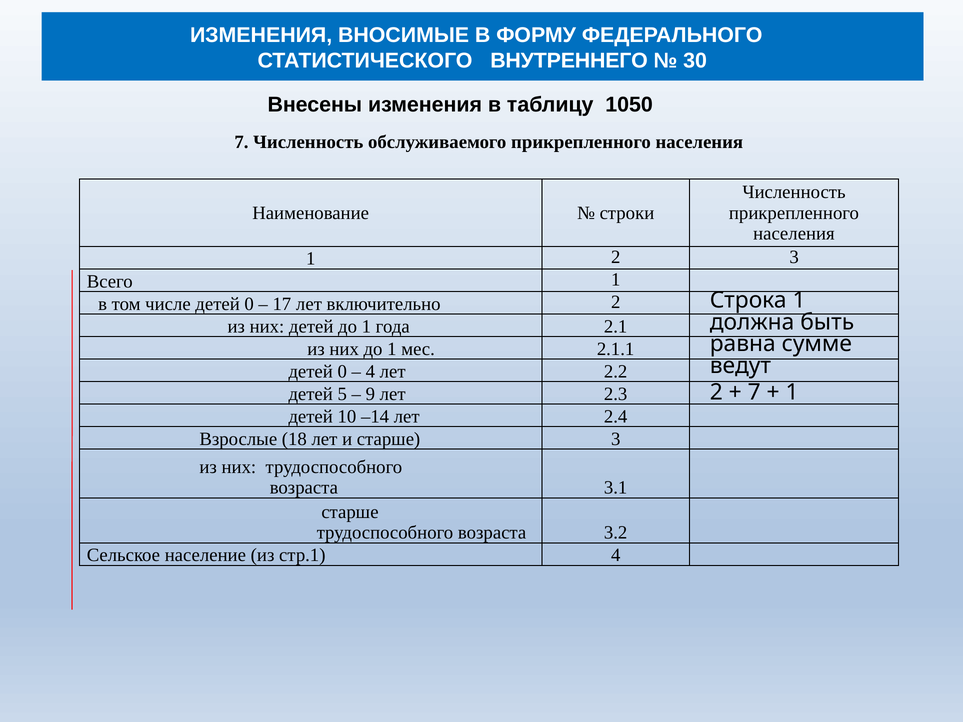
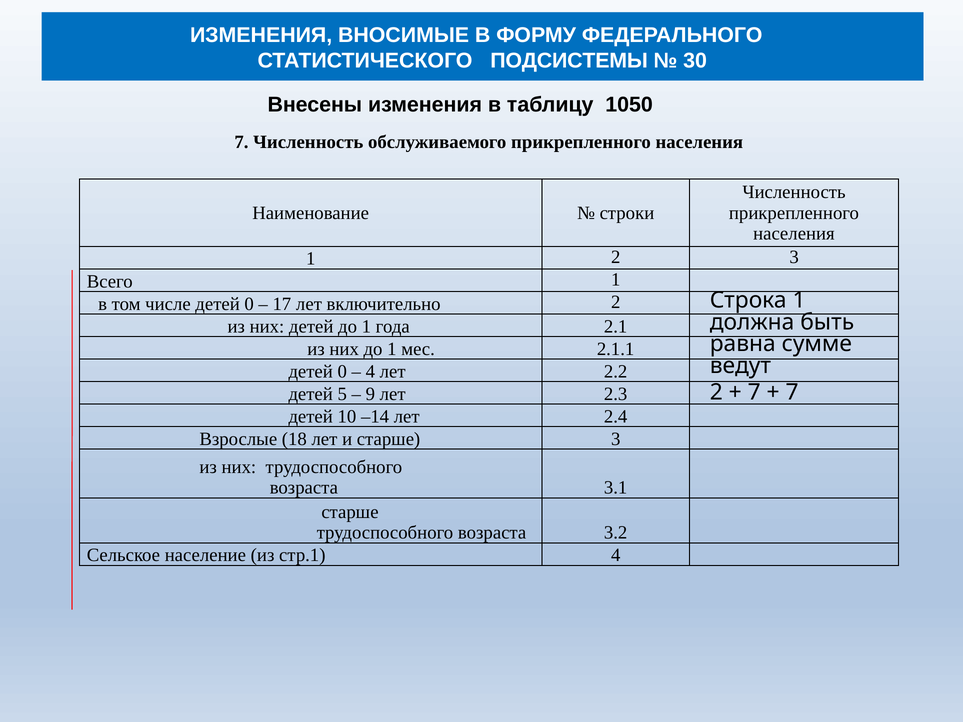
ВНУТРЕННЕГО: ВНУТРЕННЕГО -> ПОДСИСТЕМЫ (569, 61)
1: 1 -> 7 (792, 392)
